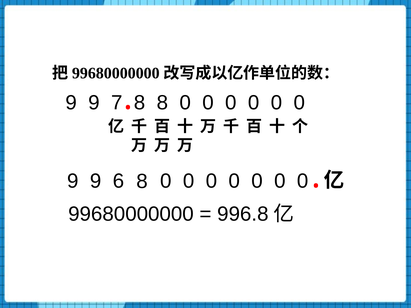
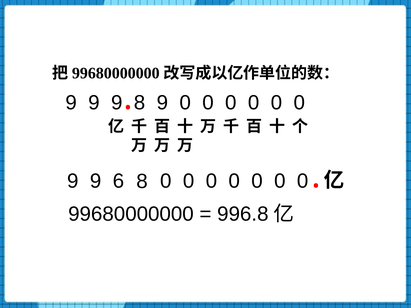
9 9 7: 7 -> 9 (117, 103)
8 8: 8 -> 9 (162, 103)
